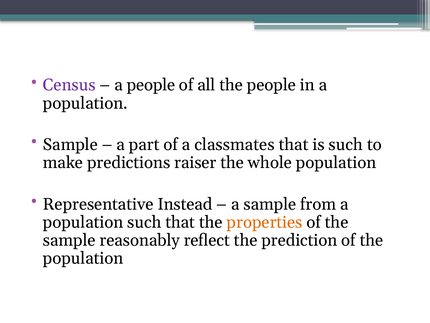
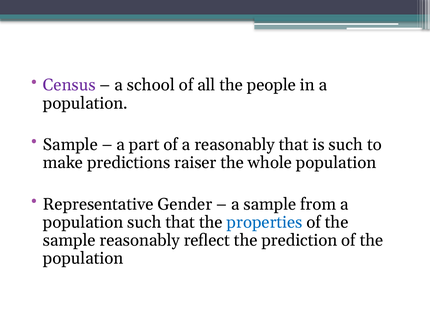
a people: people -> school (151, 85)
a classmates: classmates -> reasonably (235, 144)
Instead: Instead -> Gender (185, 204)
properties colour: orange -> blue (265, 222)
